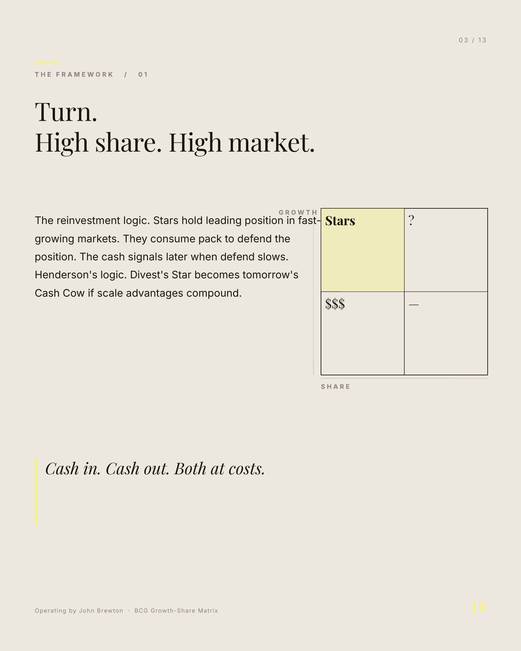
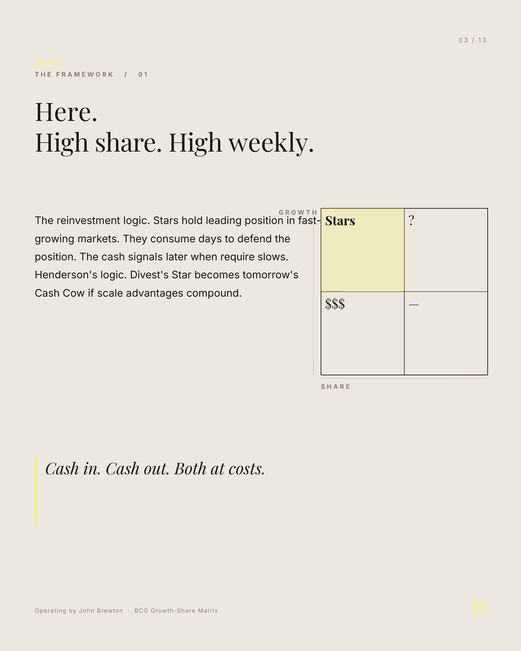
Turn: Turn -> Here (66, 113)
market: market -> weekly (272, 143)
pack: pack -> days (210, 239)
when defend: defend -> require (238, 257)
